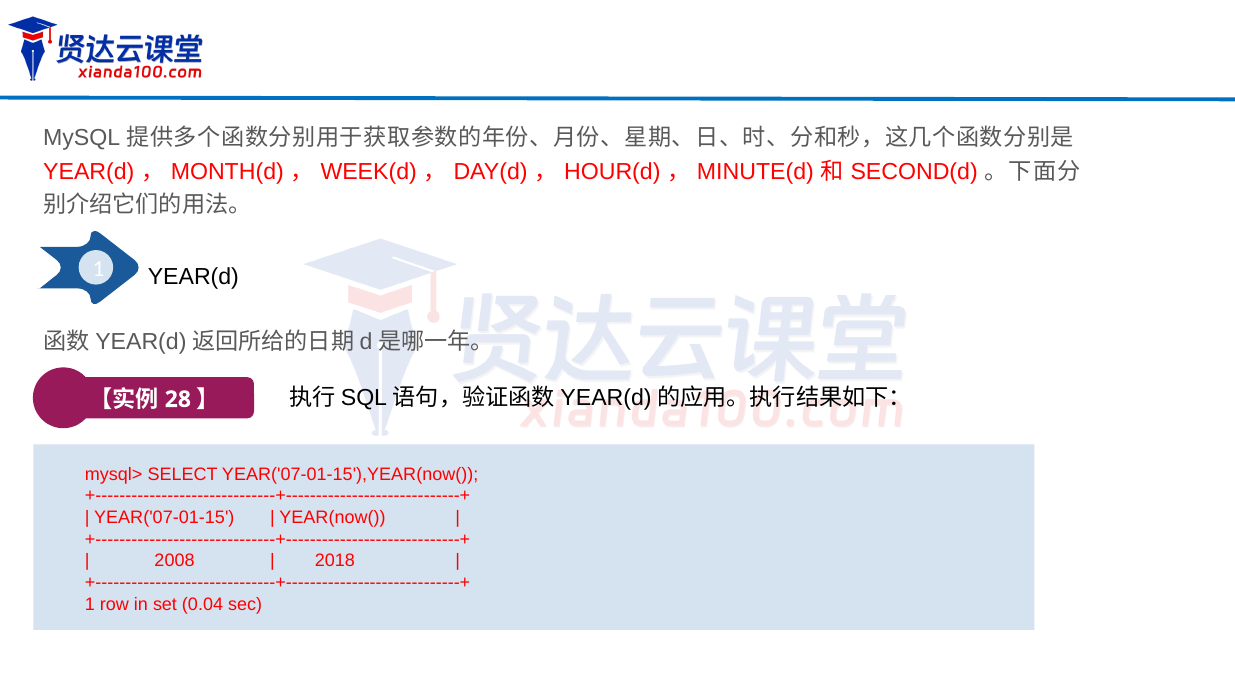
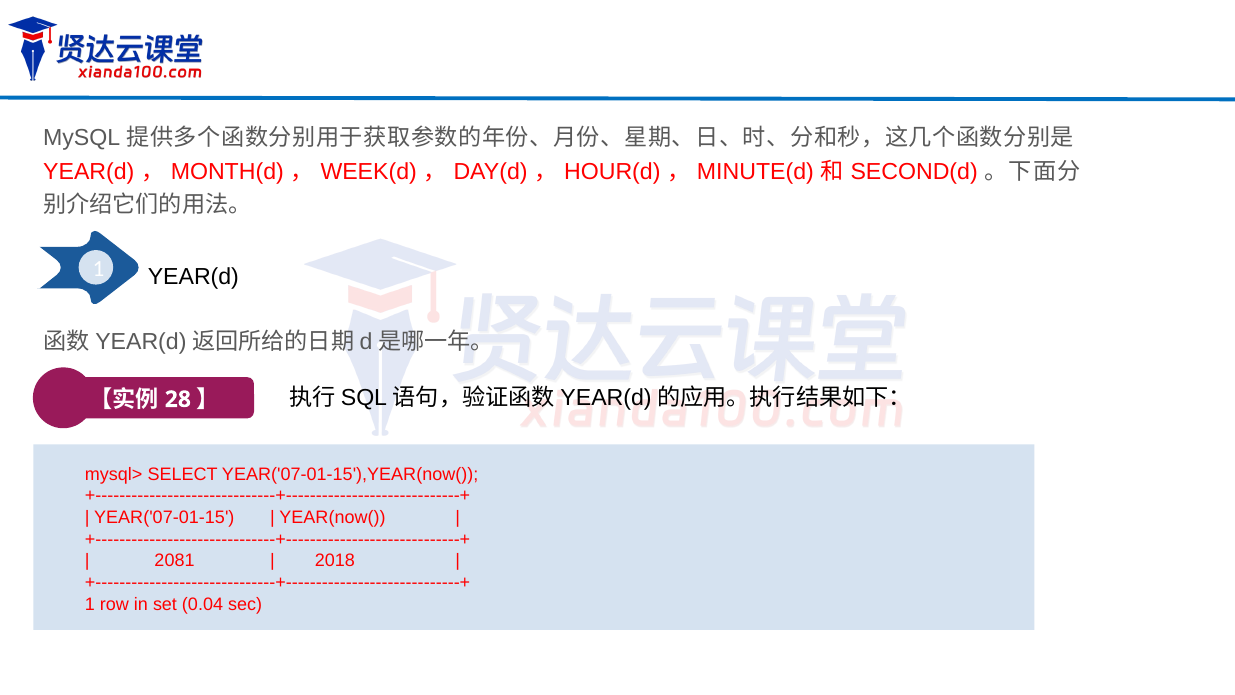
2008: 2008 -> 2081 (175, 561)
